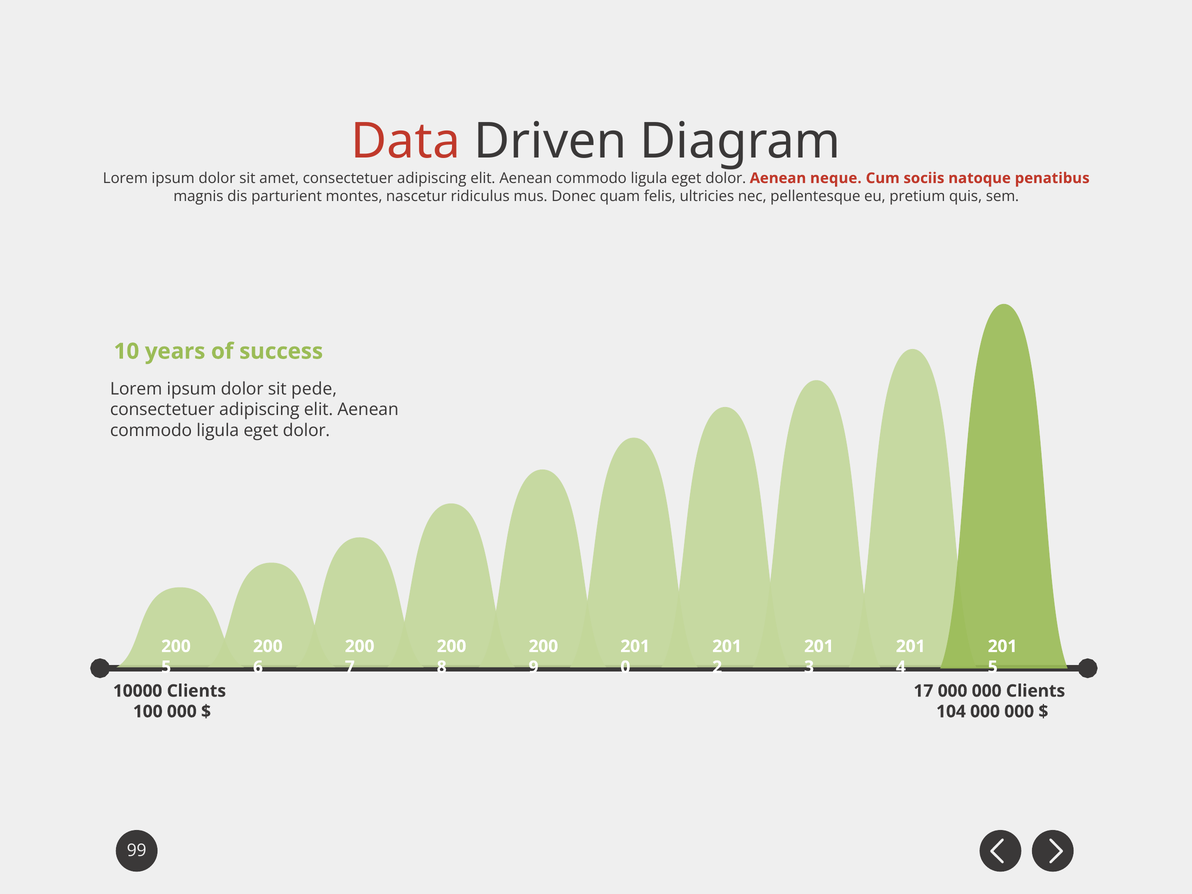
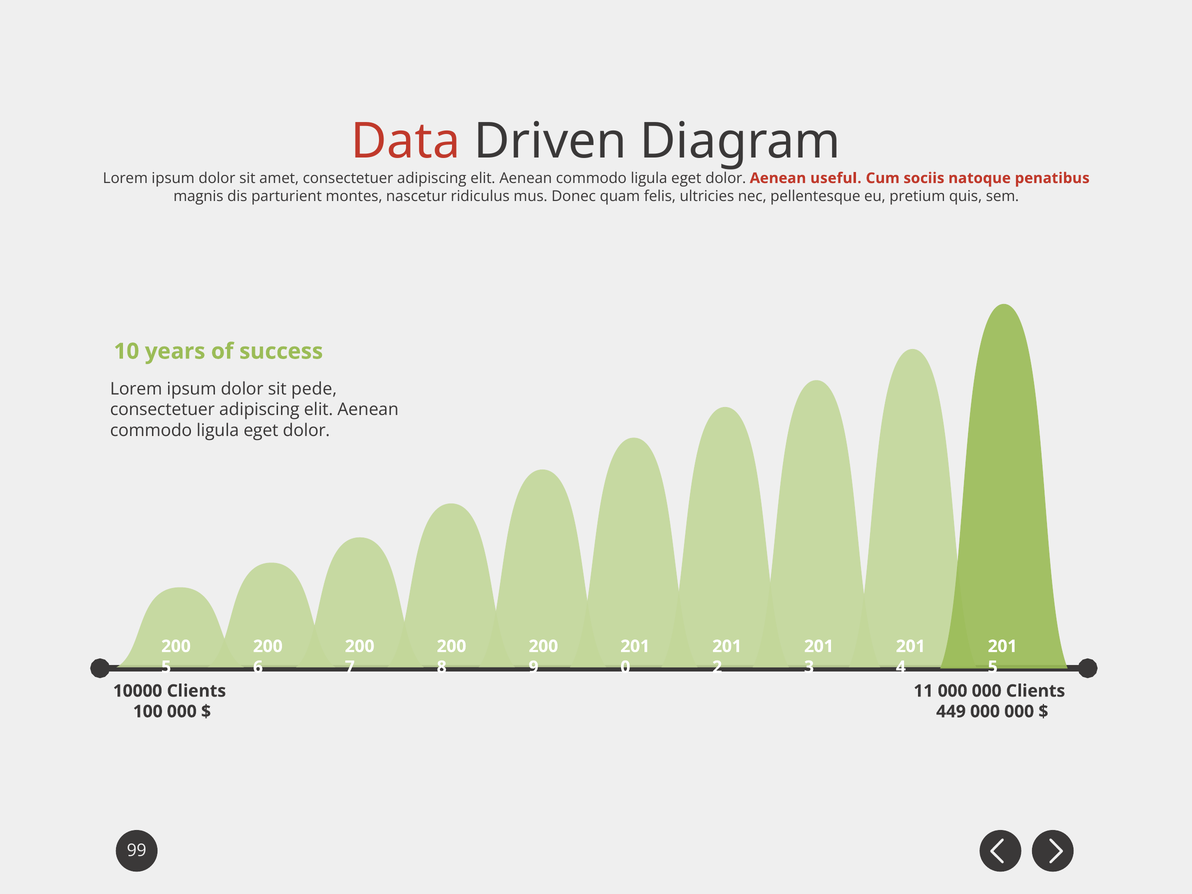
neque: neque -> useful (836, 178)
17: 17 -> 11 (923, 691)
104: 104 -> 449 (951, 712)
